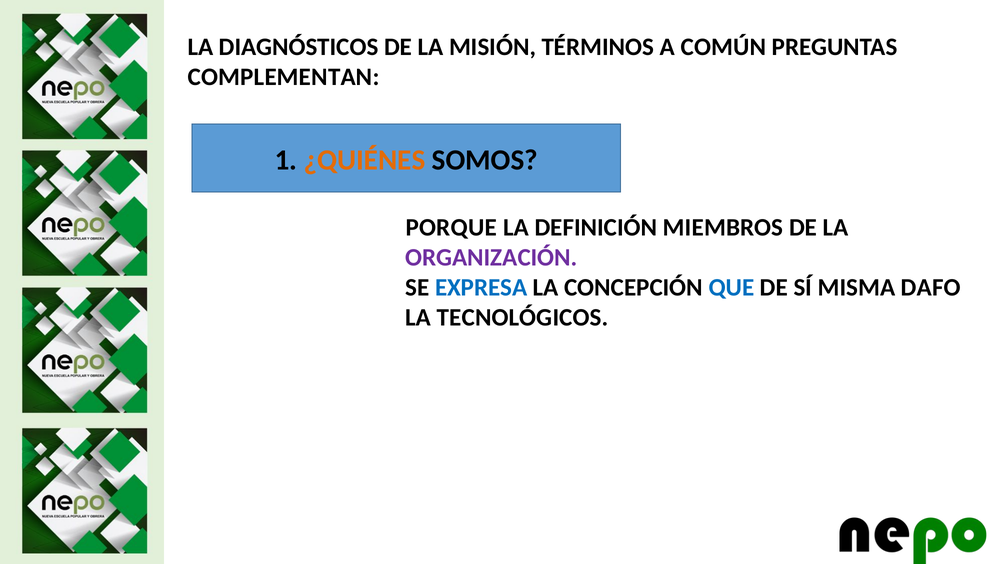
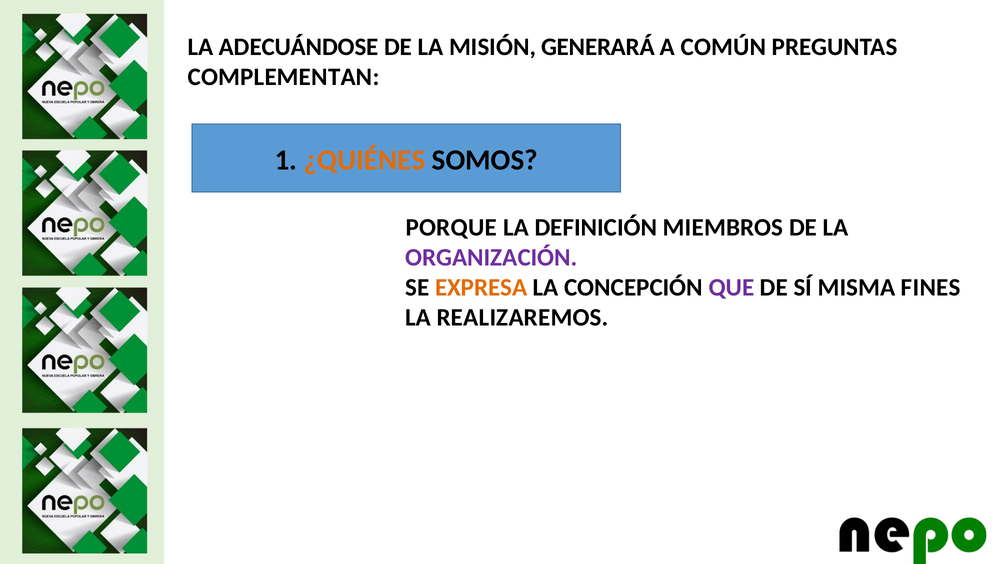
DIAGNÓSTICOS: DIAGNÓSTICOS -> ADECUÁNDOSE (299, 47)
TÉRMINOS: TÉRMINOS -> GENERARÁ (598, 47)
EXPRESA colour: blue -> orange (481, 287)
QUE colour: blue -> purple (731, 287)
DAFO: DAFO -> FINES (931, 287)
TECNOLÓGICOS: TECNOLÓGICOS -> REALIZAREMOS (523, 317)
